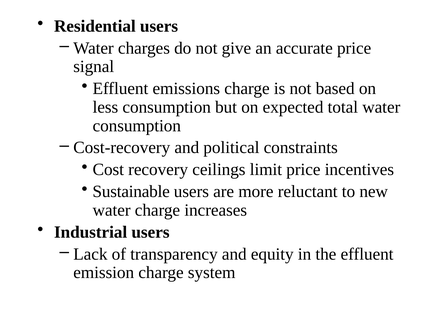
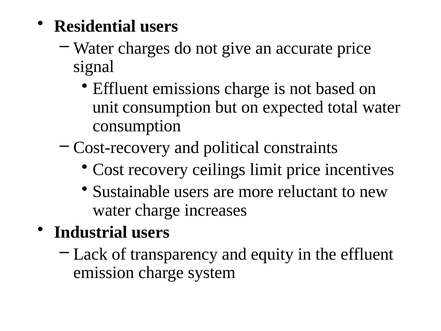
less: less -> unit (105, 107)
